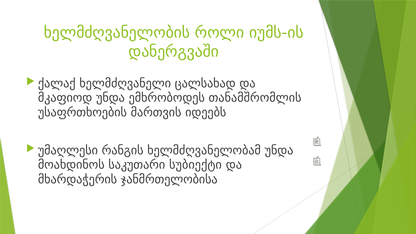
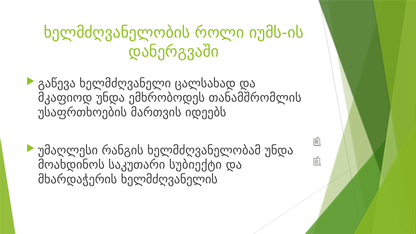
ქალაქ: ქალაქ -> გაწევა (57, 83)
ჯანმრთელობისა: ჯანმრთელობისა -> ხელმძღვანელის (169, 179)
